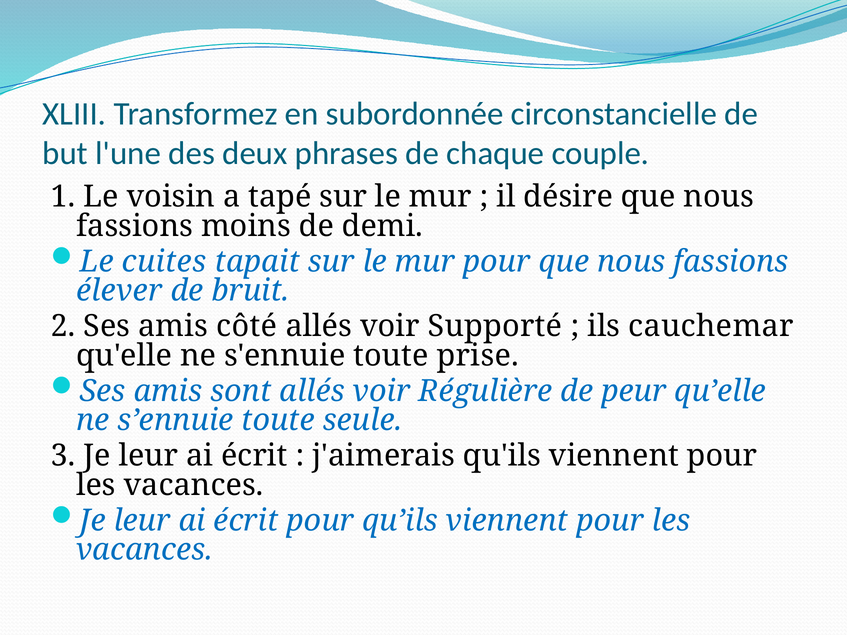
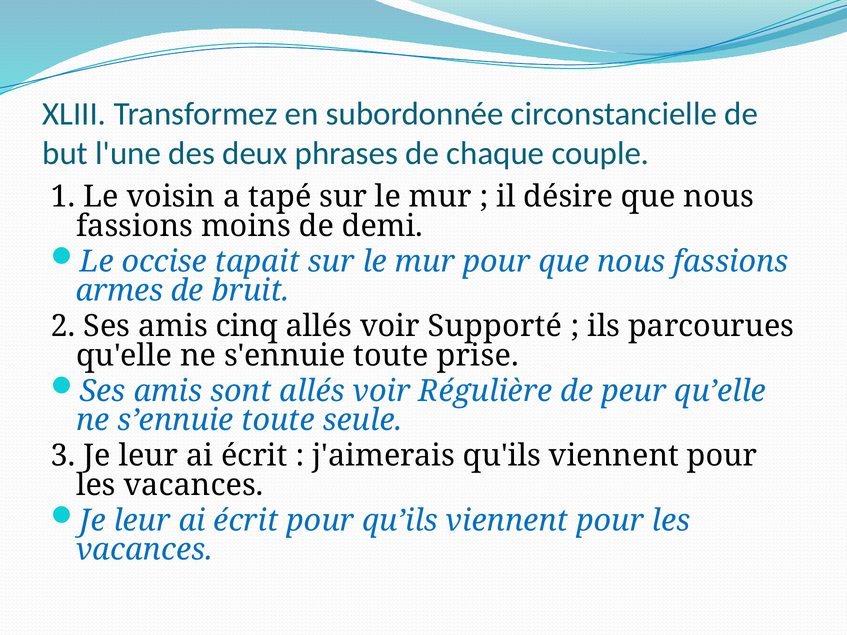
cuites: cuites -> occise (164, 262)
élever: élever -> armes (120, 291)
côté: côté -> cinq (247, 326)
cauchemar: cauchemar -> parcourues (711, 326)
